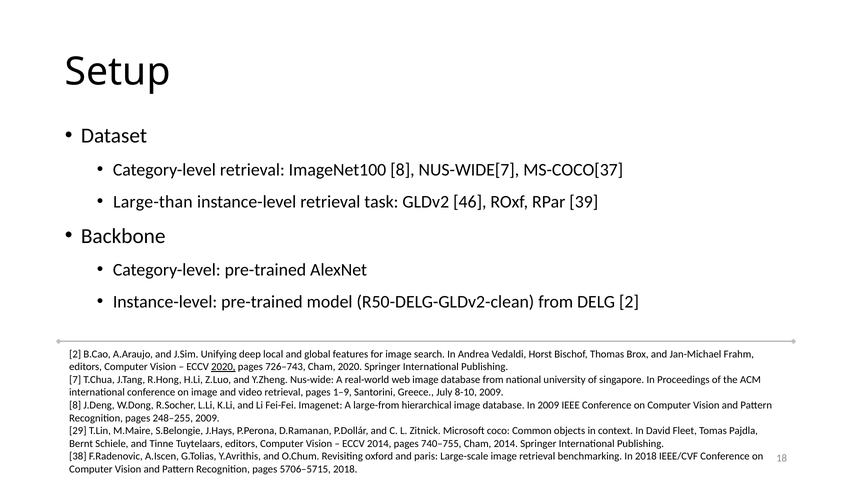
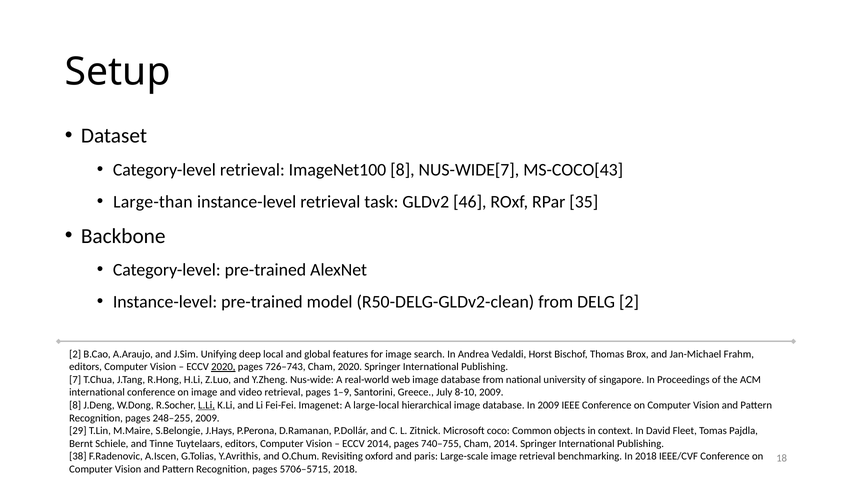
MS-COCO[37: MS-COCO[37 -> MS-COCO[43 (573, 169)
39: 39 -> 35 (584, 201)
L.Li underline: none -> present (207, 405)
large-from: large-from -> large-local (376, 405)
